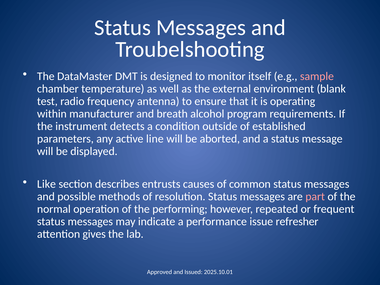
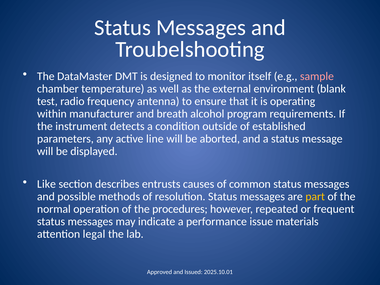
part colour: pink -> yellow (315, 196)
performing: performing -> procedures (180, 209)
refresher: refresher -> materials (297, 222)
gives: gives -> legal (94, 234)
